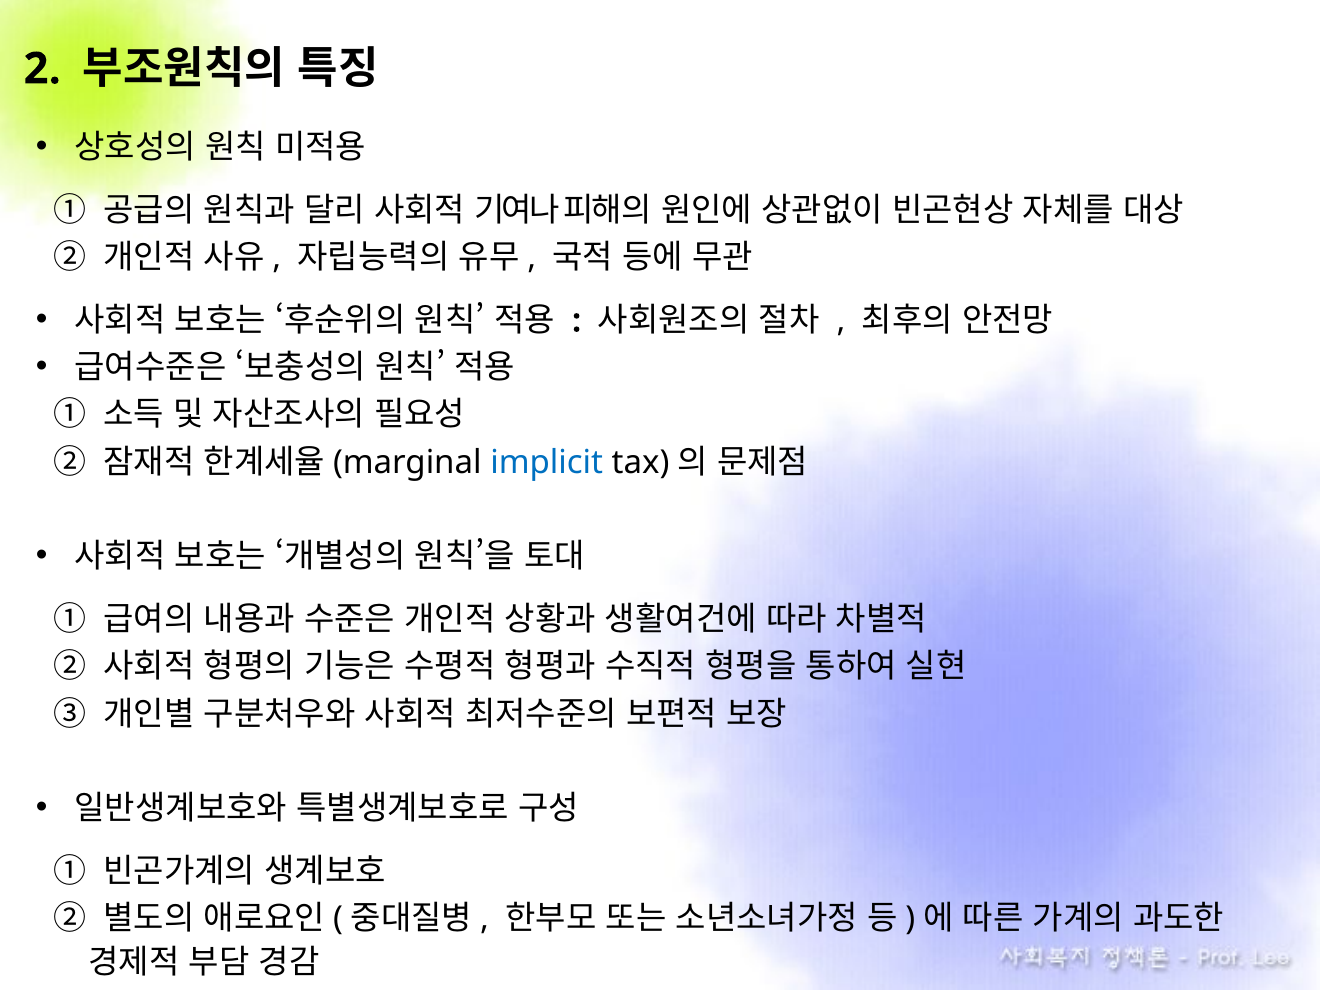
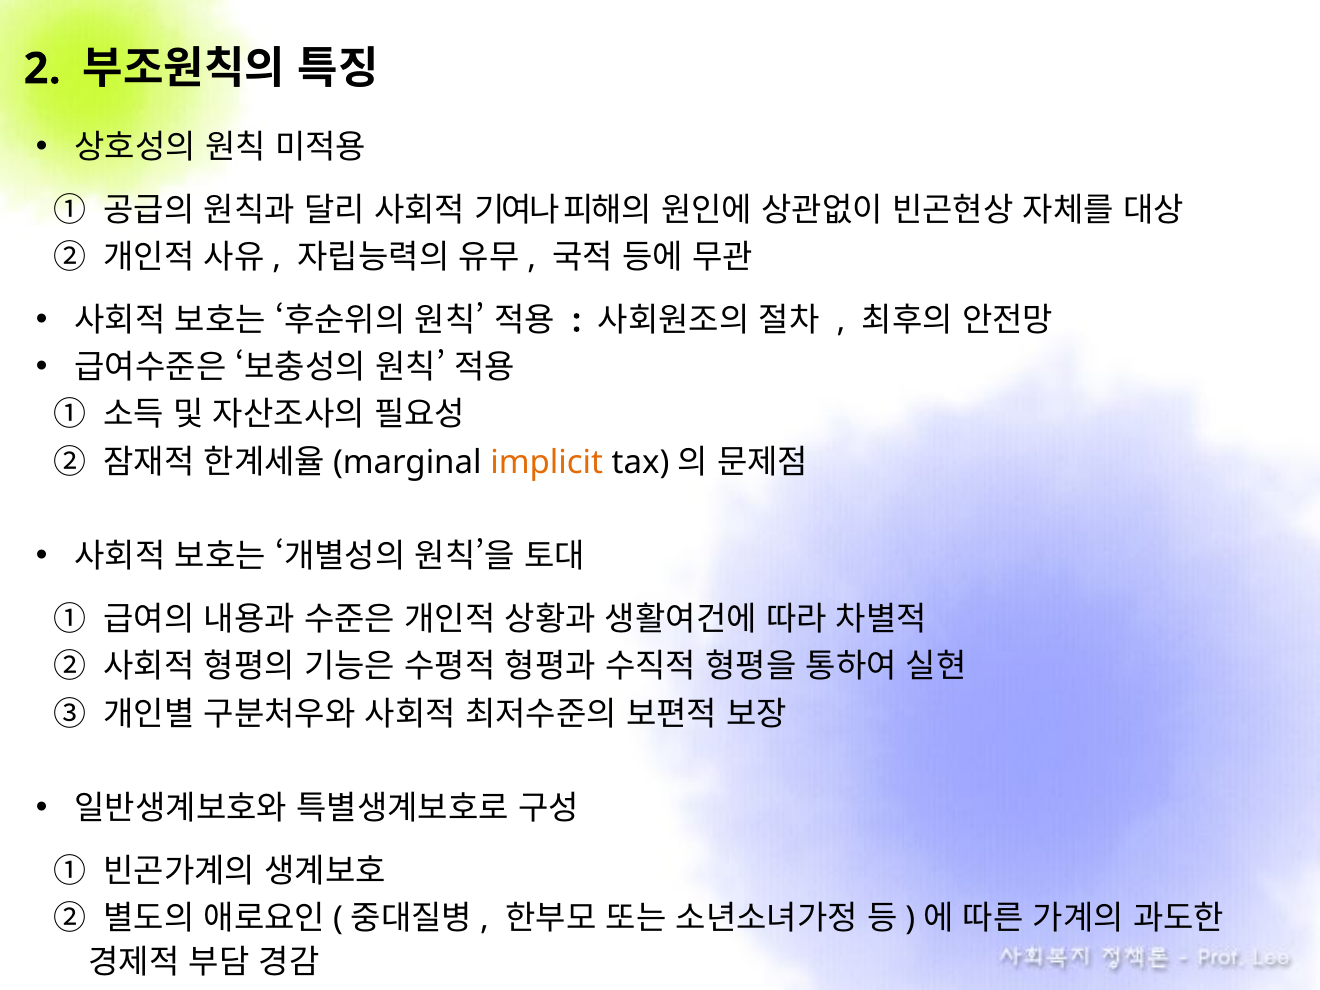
implicit colour: blue -> orange (547, 462)
